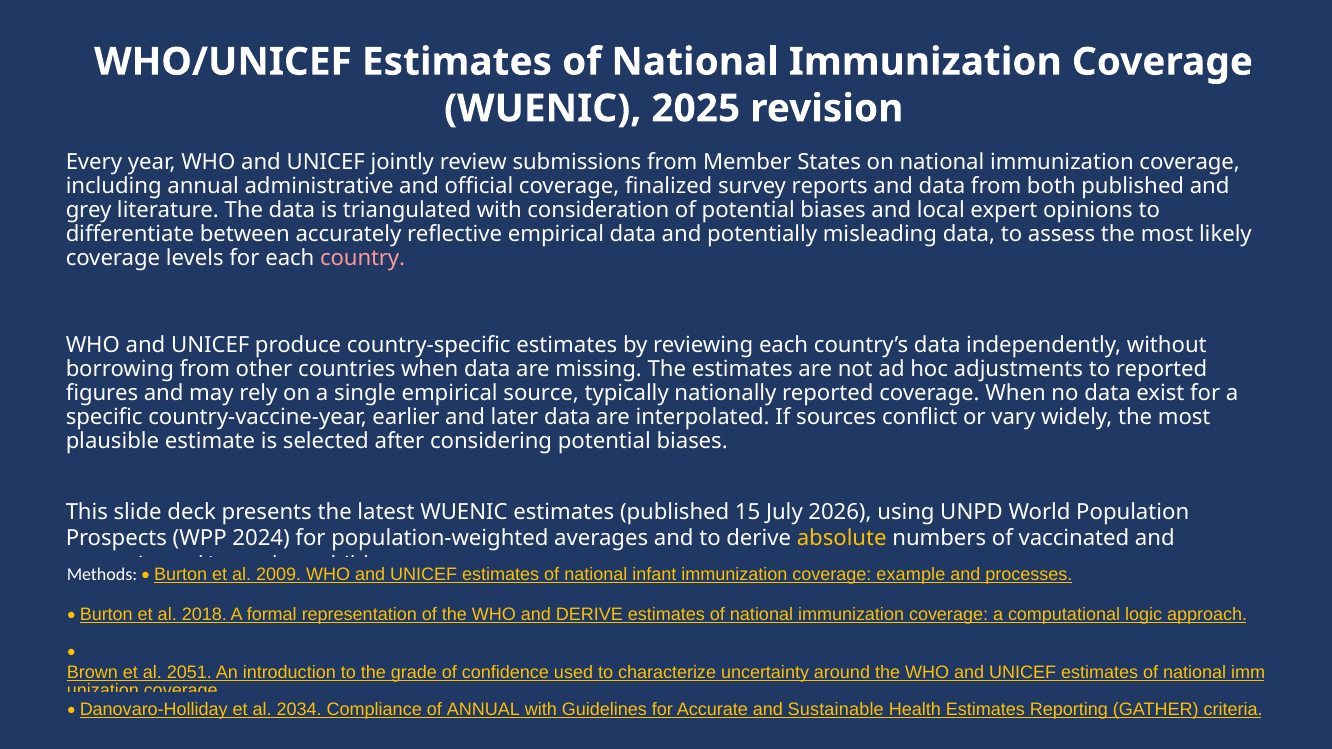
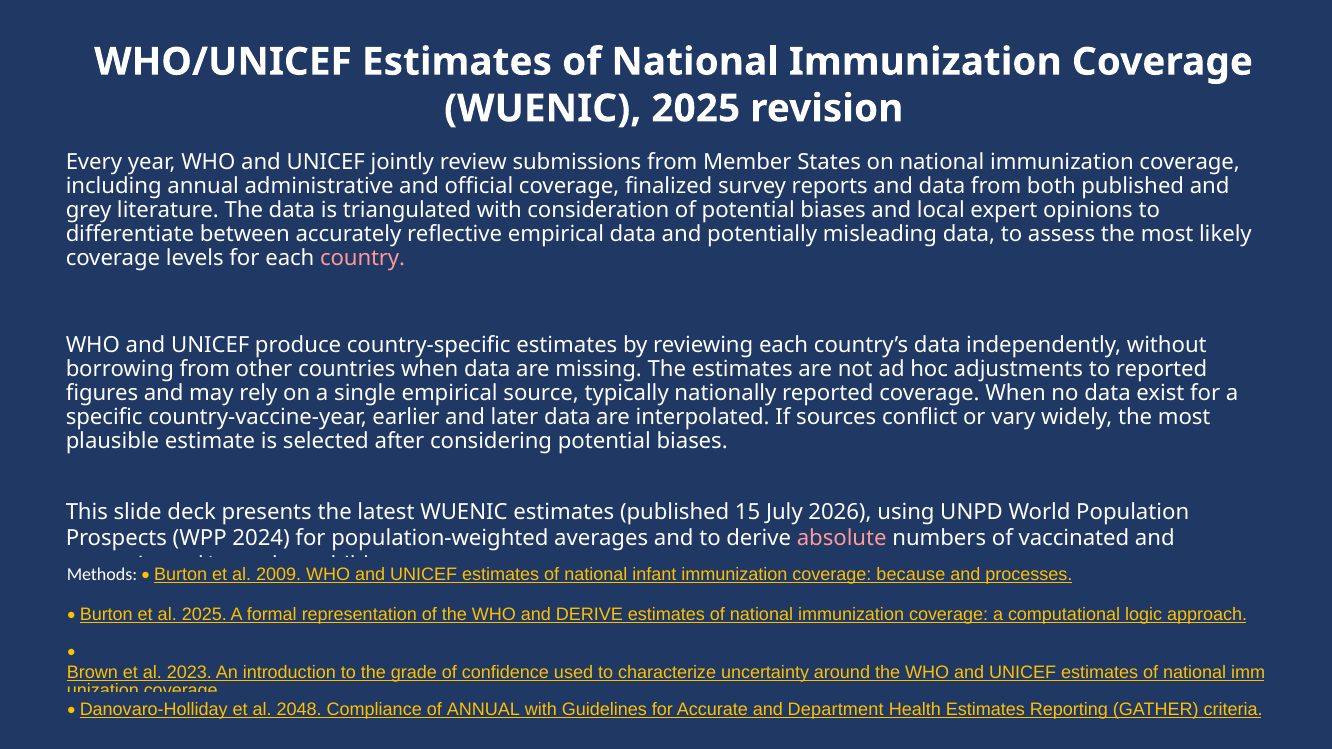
absolute colour: yellow -> pink (842, 539)
example: example -> because (911, 574)
al 2018: 2018 -> 2025 (204, 614)
2051: 2051 -> 2023 (189, 673)
2034: 2034 -> 2048 (299, 709)
Sustainable: Sustainable -> Department (836, 709)
